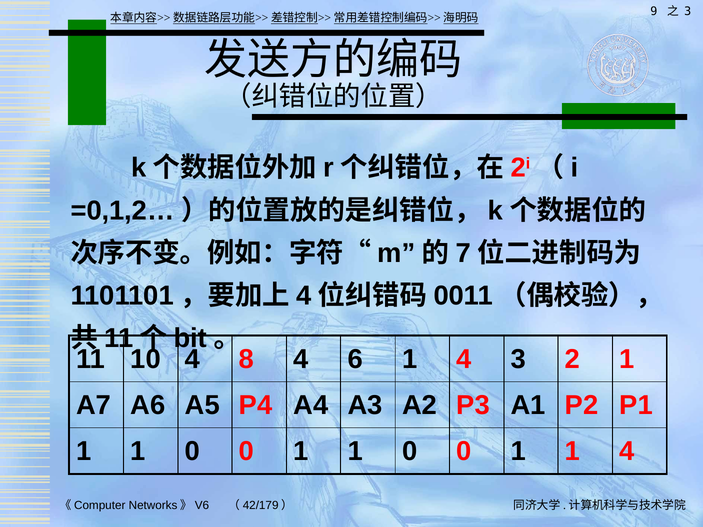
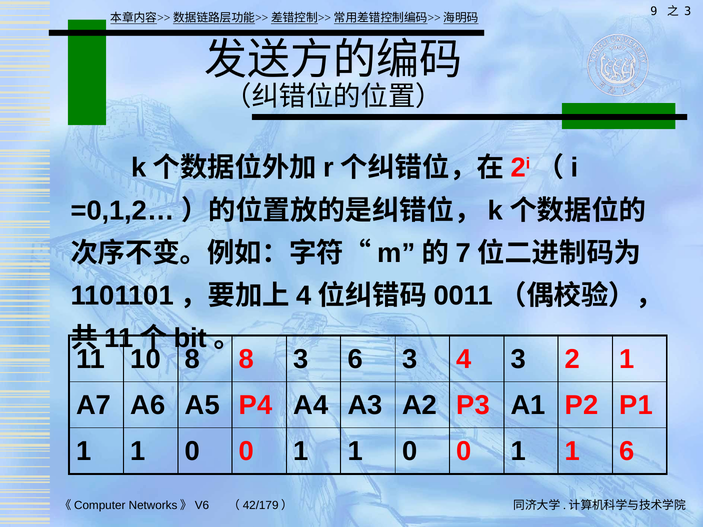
10 4: 4 -> 8 (192, 359)
8 4: 4 -> 3 (301, 359)
6 1: 1 -> 3 (410, 359)
1 1 4: 4 -> 6 (627, 452)
